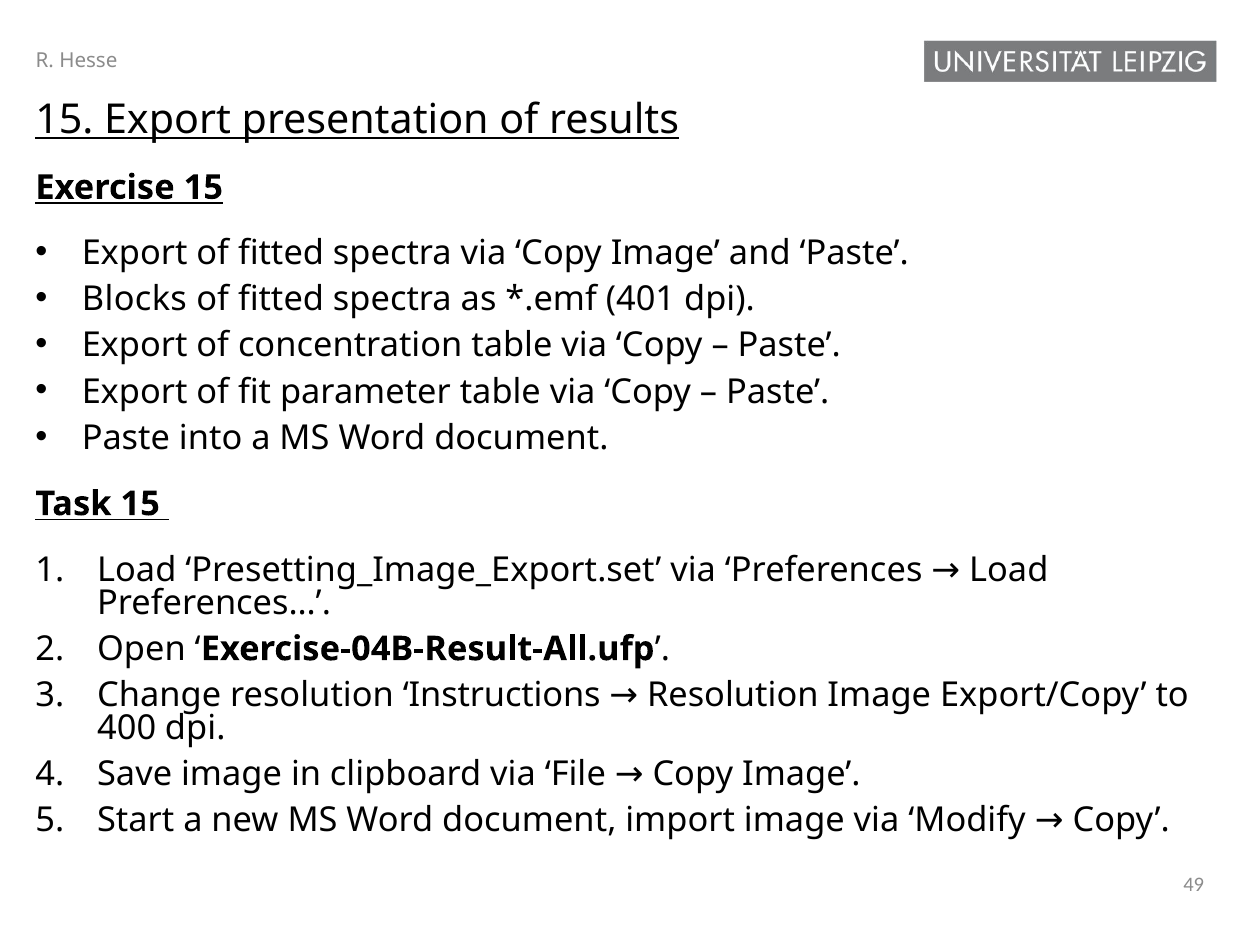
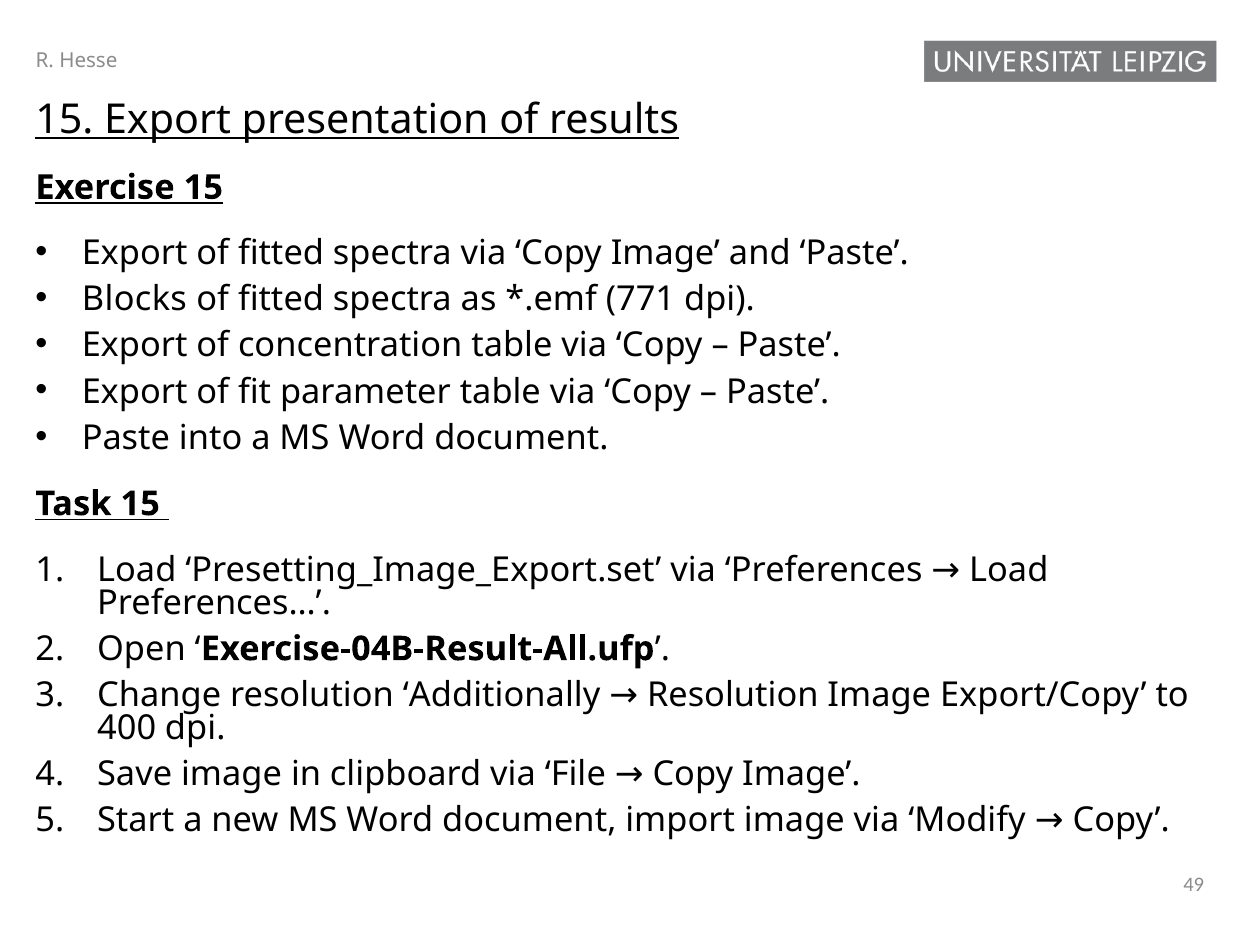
401: 401 -> 771 (640, 300)
Instructions: Instructions -> Additionally (502, 695)
